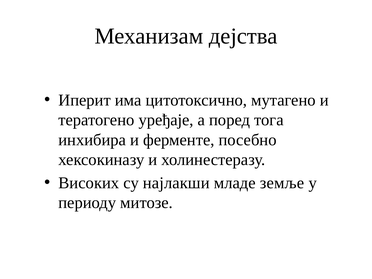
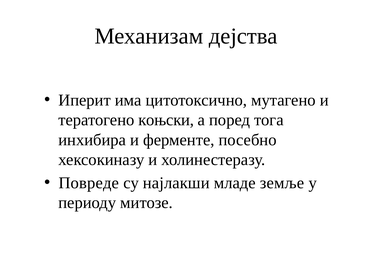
уређаје: уређаје -> коњски (166, 120)
Високих: Високих -> Повреде (89, 183)
